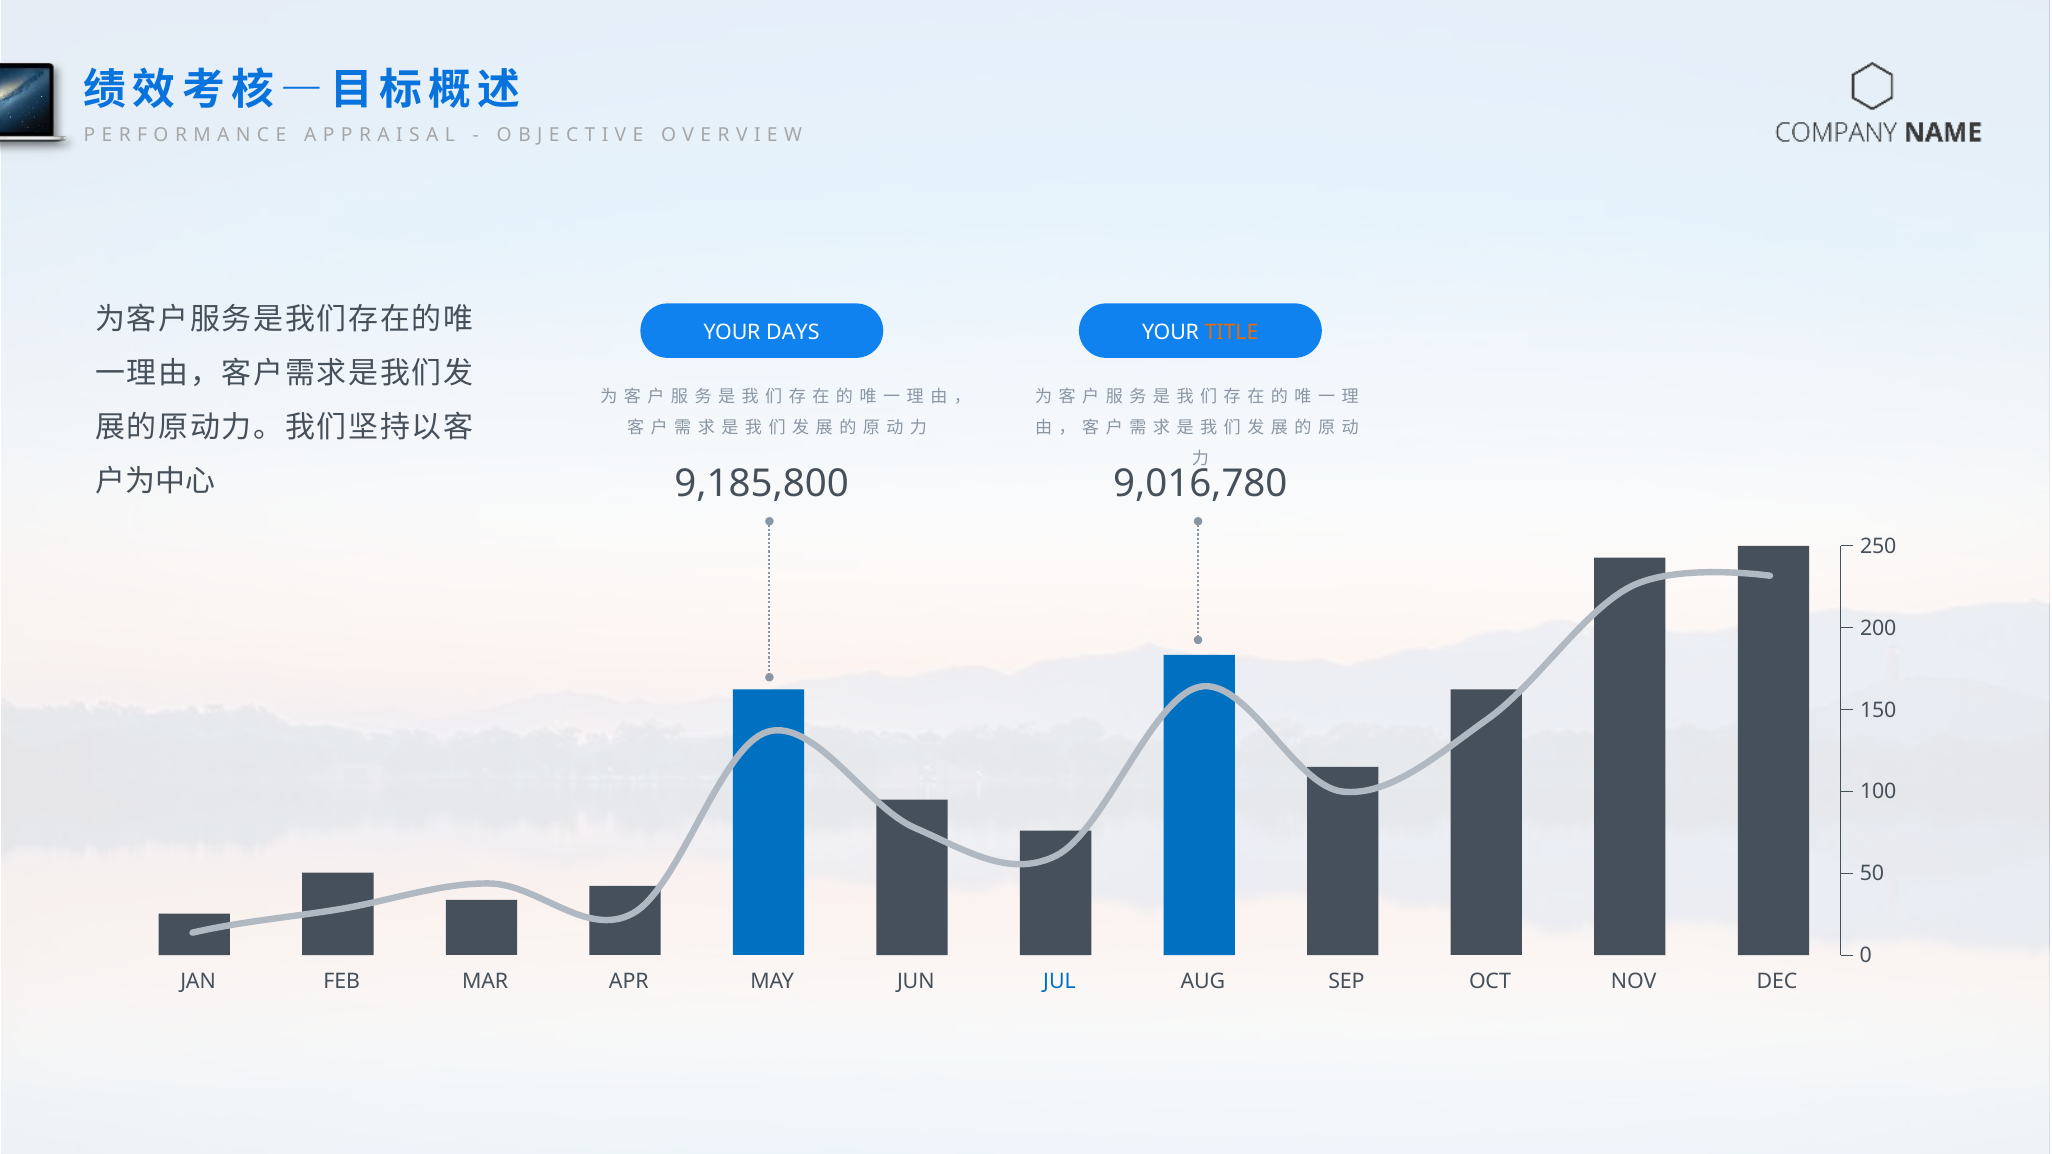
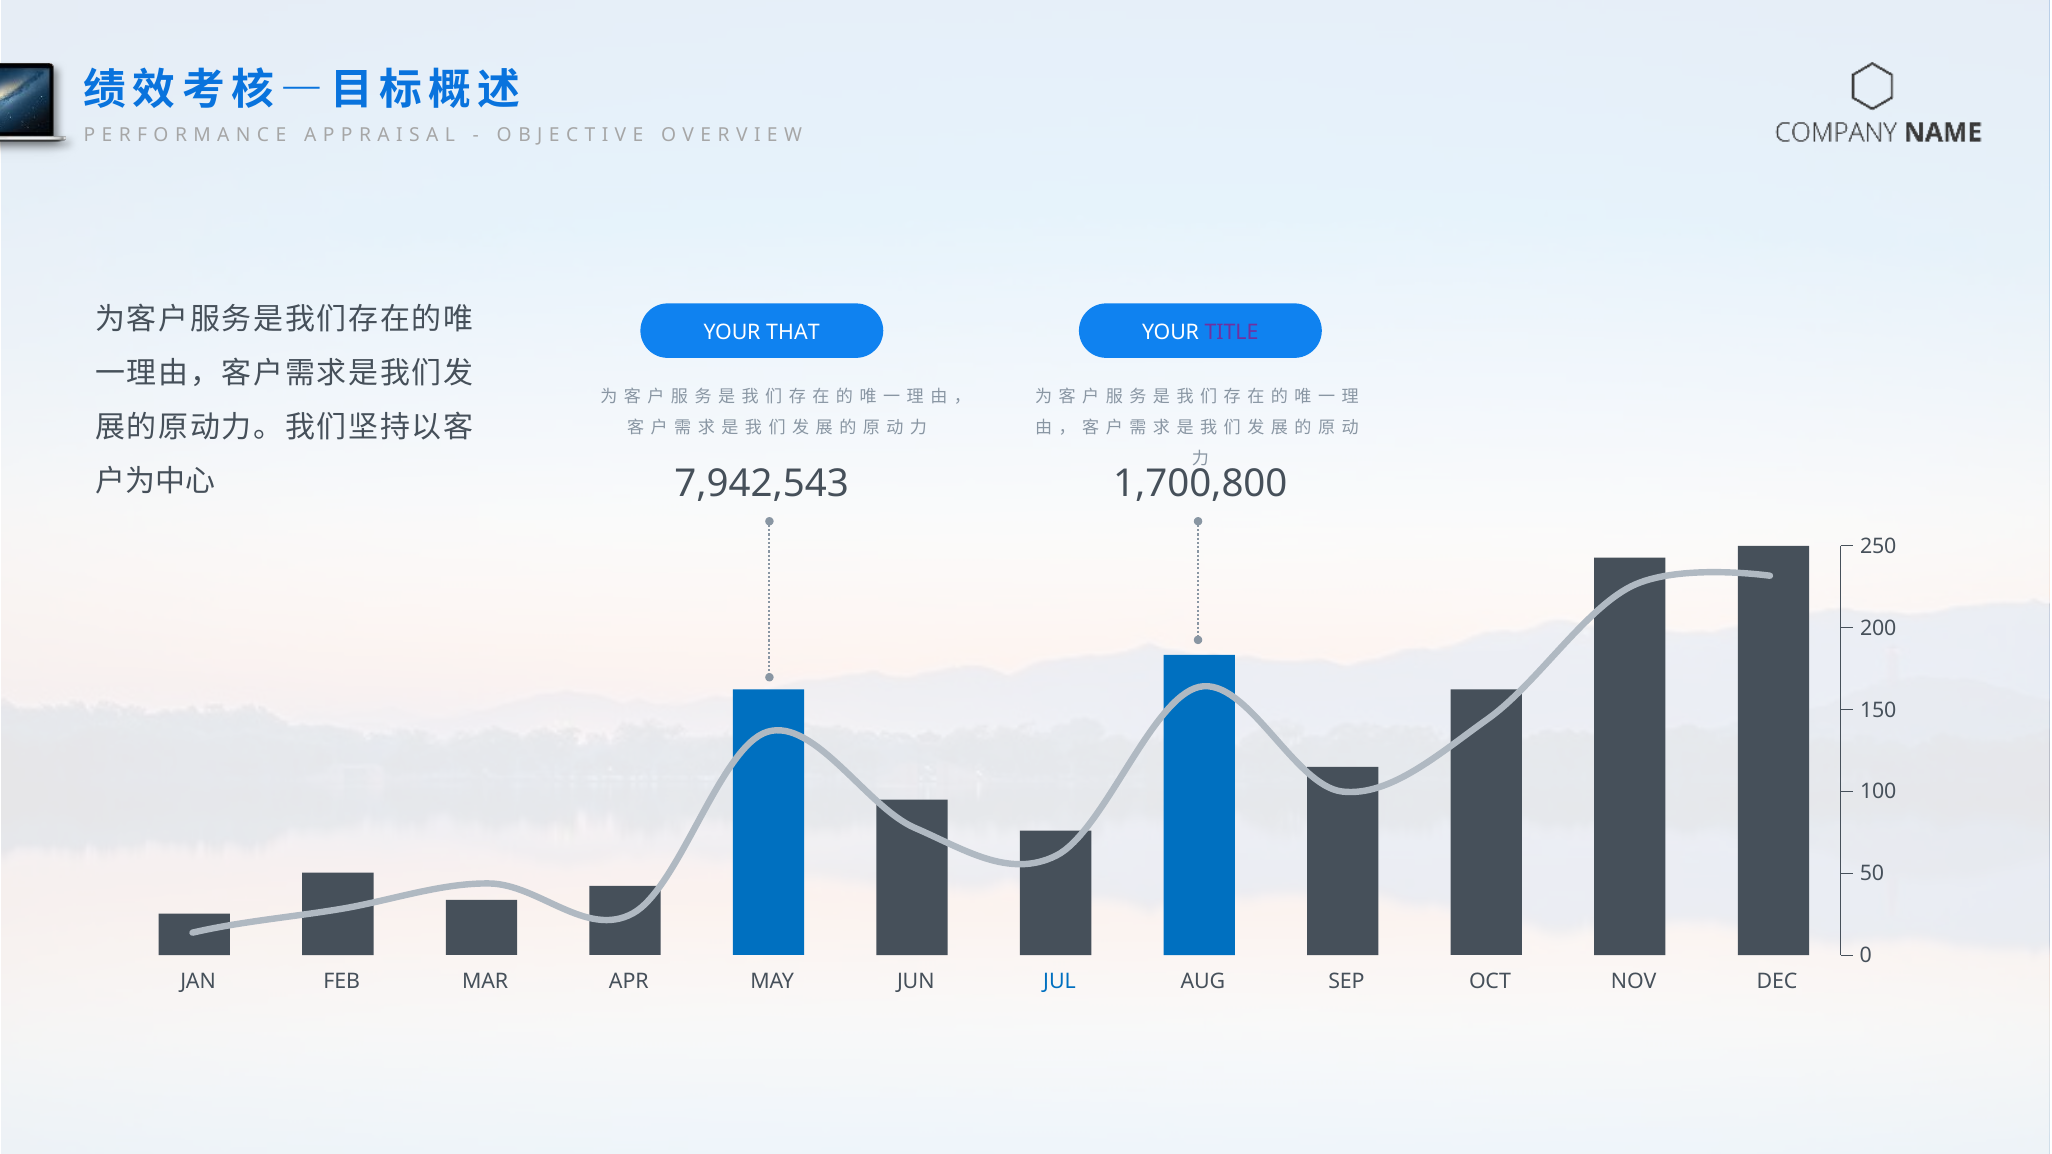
DAYS: DAYS -> THAT (793, 332)
TITLE colour: orange -> purple (1232, 332)
9,185,800: 9,185,800 -> 7,942,543 (762, 484)
9,016,780: 9,016,780 -> 1,700,800 (1200, 484)
